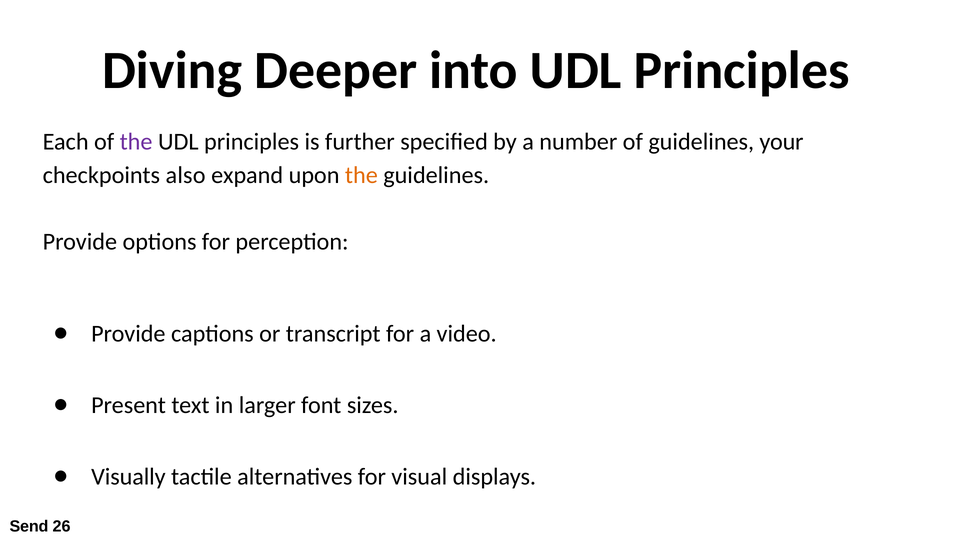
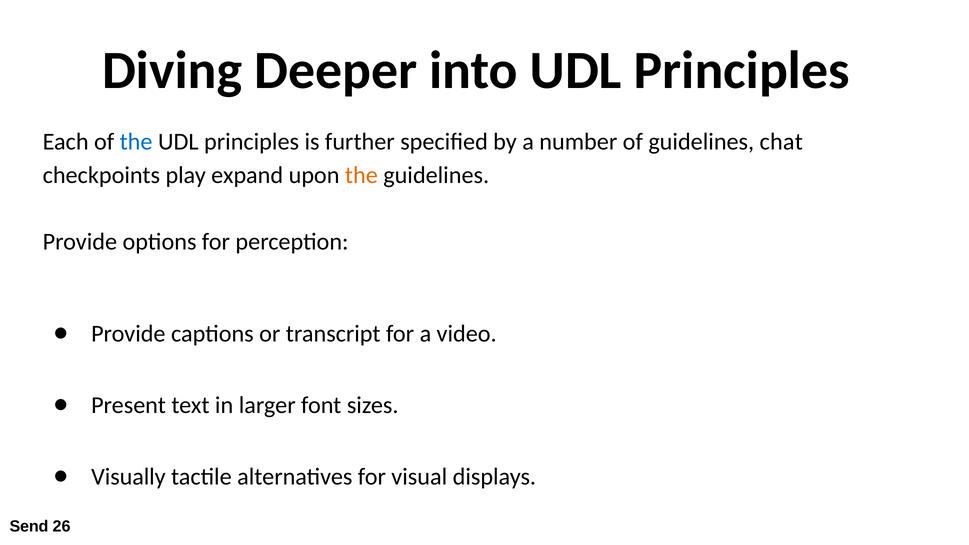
the colour: purple -> blue (136, 142)
your: your -> chat (781, 142)
also: also -> play (186, 175)
